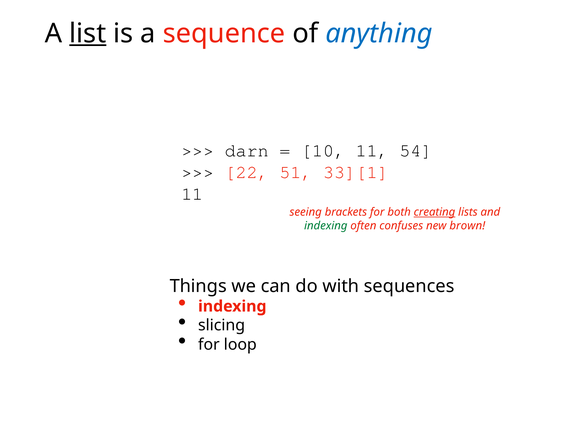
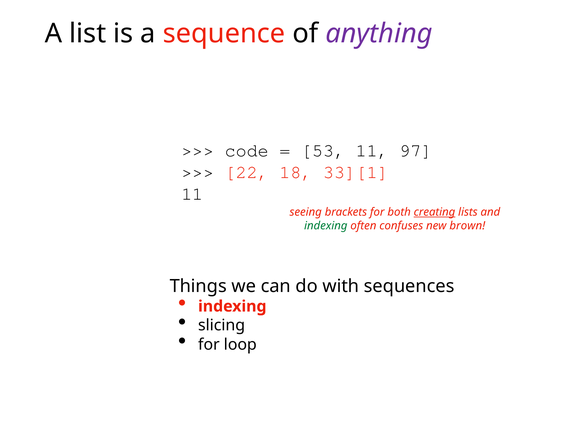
list underline: present -> none (88, 33)
anything colour: blue -> purple (379, 33)
darn: darn -> code (247, 150)
10: 10 -> 53 (323, 150)
54: 54 -> 97 (416, 150)
51: 51 -> 18 (296, 172)
